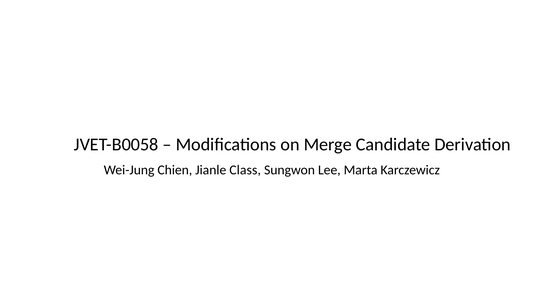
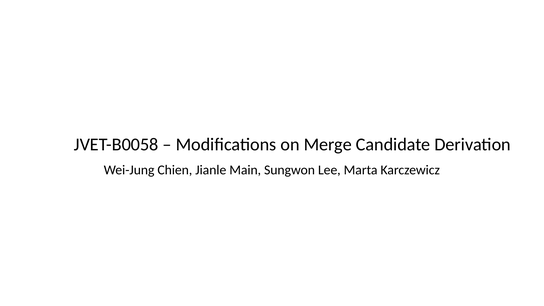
Class: Class -> Main (245, 170)
